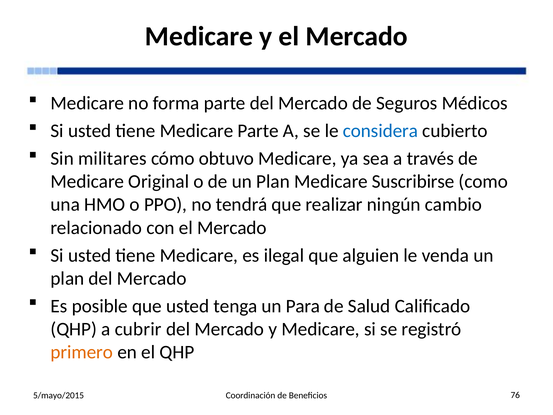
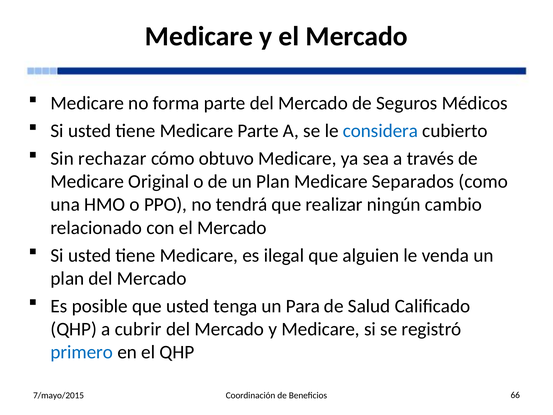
militares: militares -> rechazar (112, 158)
Suscribirse: Suscribirse -> Separados (413, 181)
primero colour: orange -> blue (82, 352)
5/mayo/2015: 5/mayo/2015 -> 7/mayo/2015 (59, 395)
76: 76 -> 66 (515, 395)
